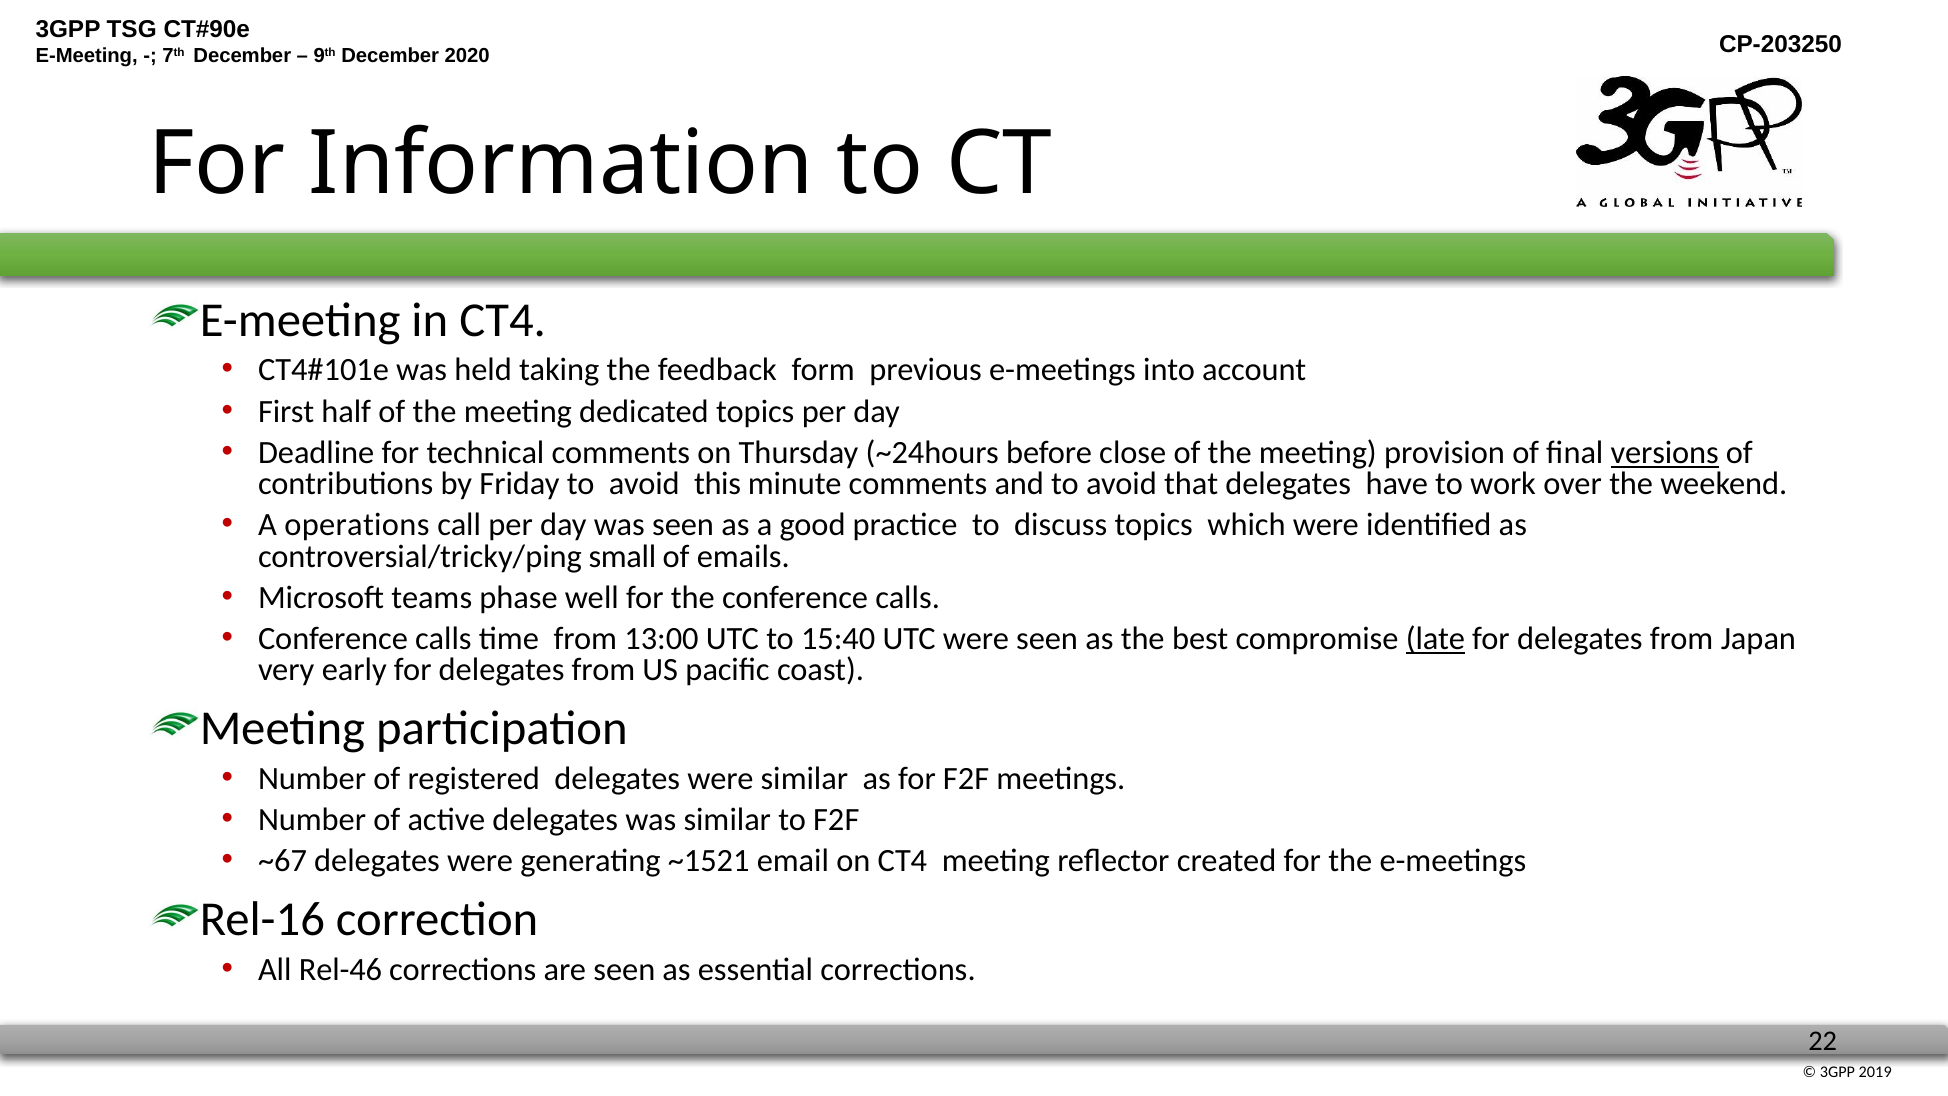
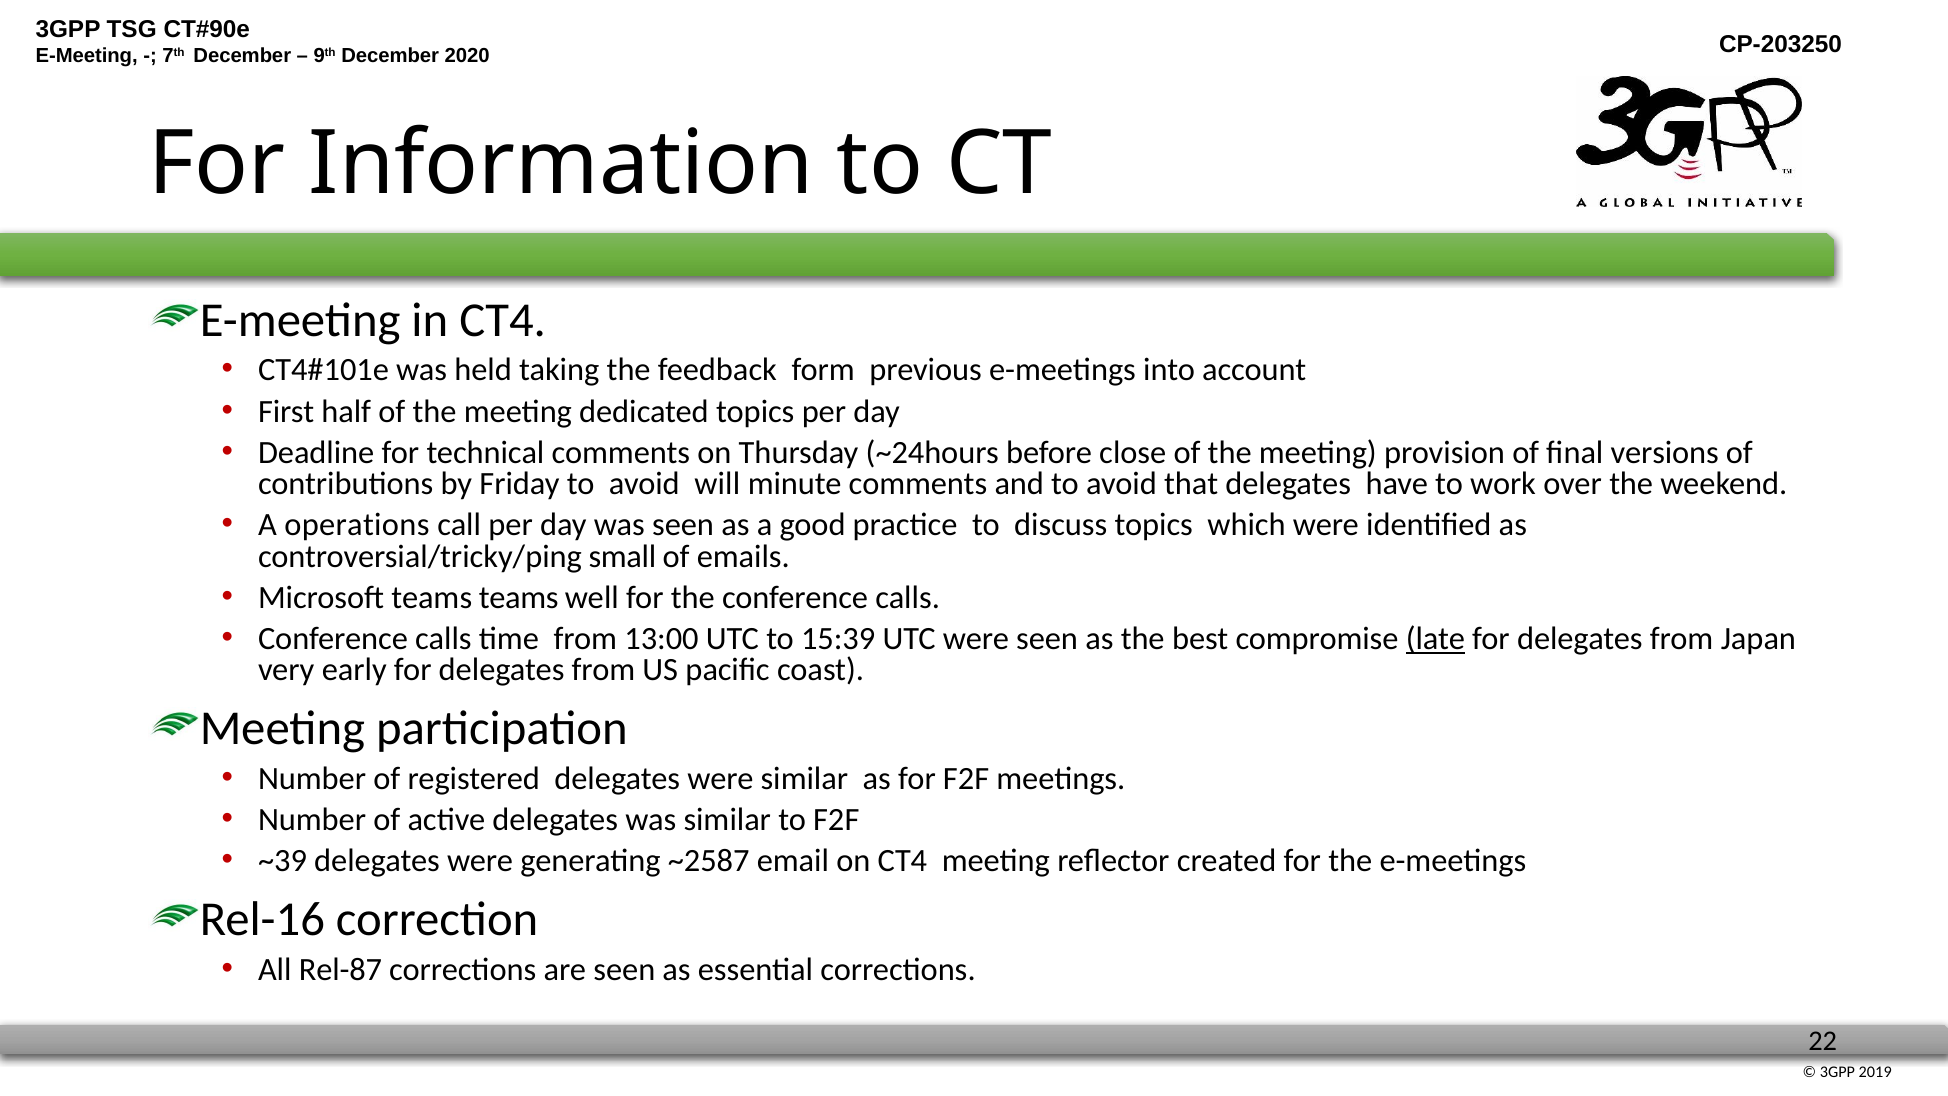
versions underline: present -> none (1665, 453)
this: this -> will (717, 484)
teams phase: phase -> teams (519, 598)
15:40: 15:40 -> 15:39 (838, 639)
~67: ~67 -> ~39 (283, 861)
~1521: ~1521 -> ~2587 (709, 861)
Rel-46: Rel-46 -> Rel-87 (340, 969)
